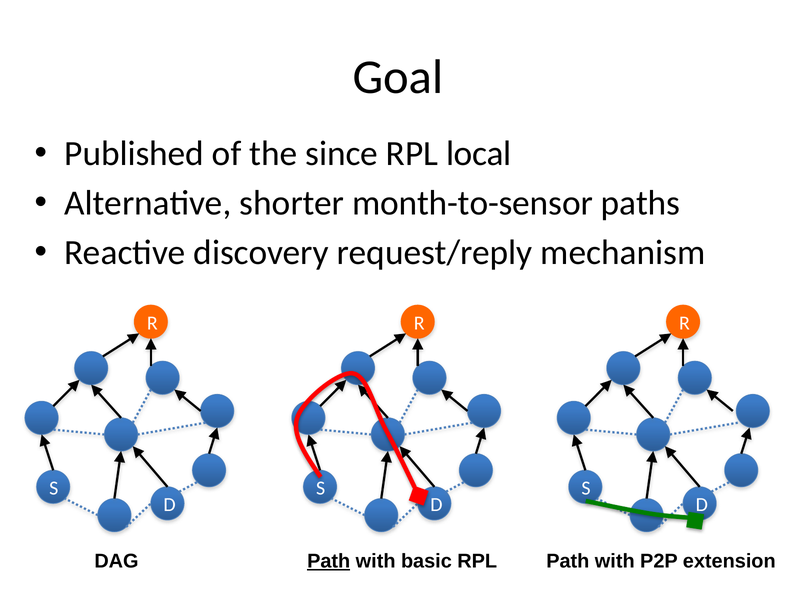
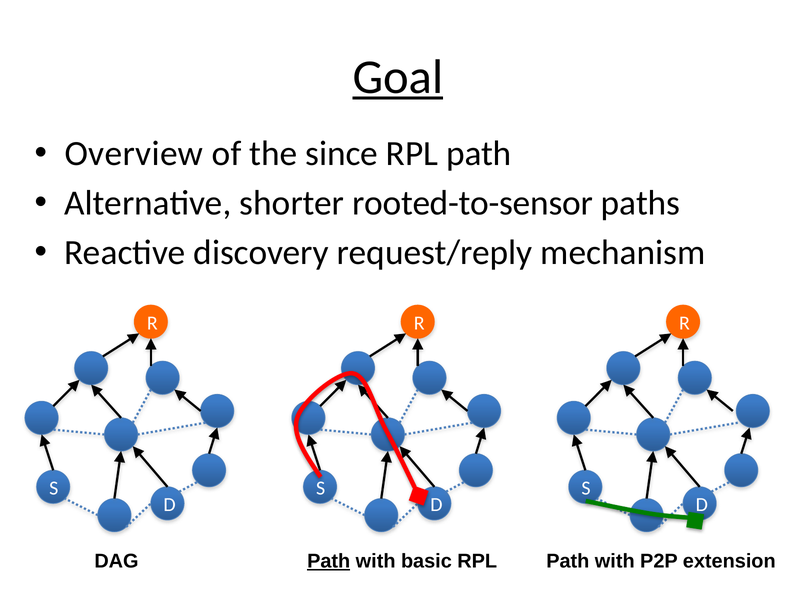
Goal underline: none -> present (398, 77)
Published: Published -> Overview (134, 154)
local: local -> path (479, 154)
month-to-sensor: month-to-sensor -> rooted-to-sensor (473, 203)
